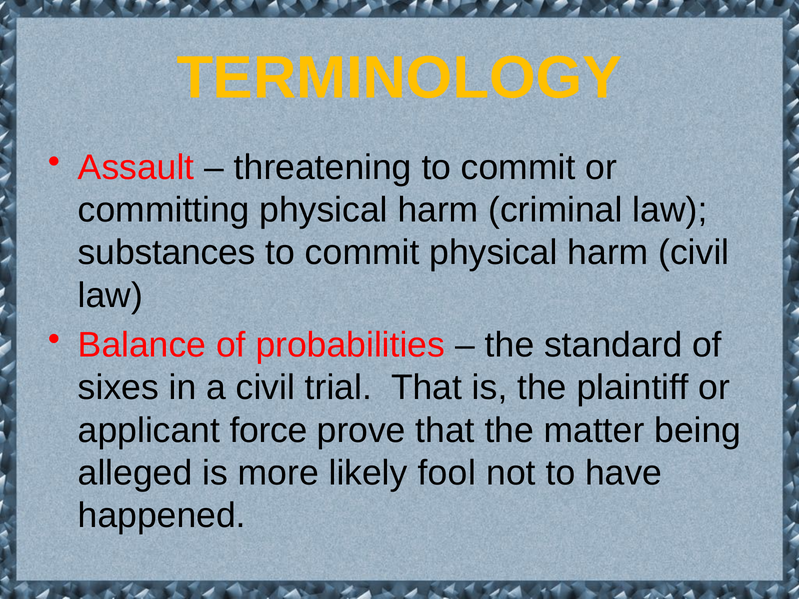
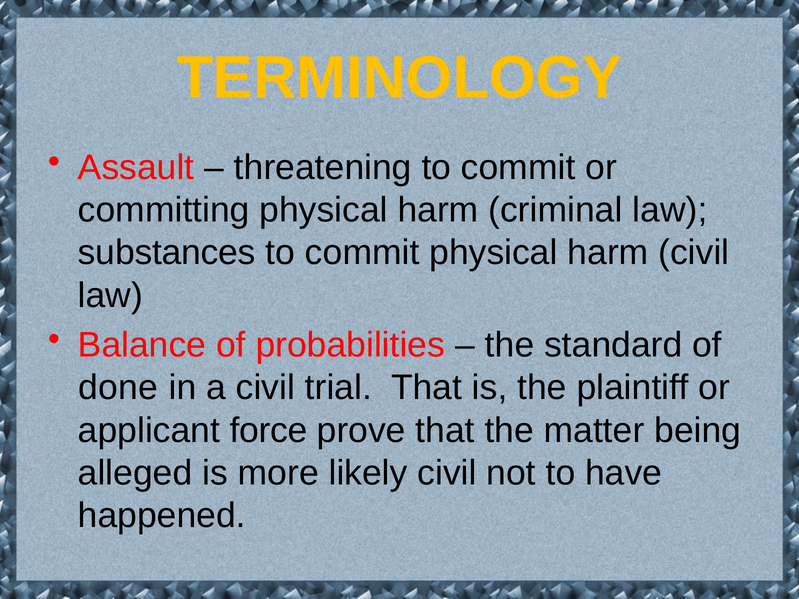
sixes: sixes -> done (118, 388)
likely fool: fool -> civil (447, 473)
